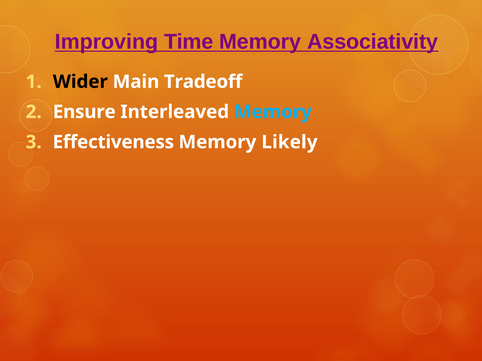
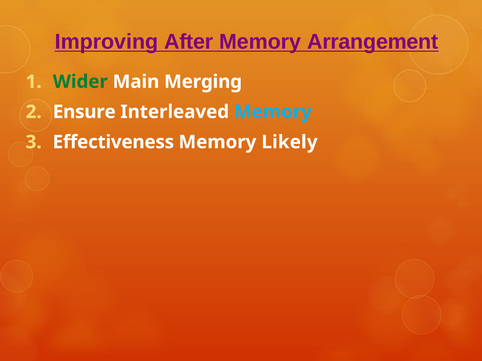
Time: Time -> After (189, 42)
Associativity: Associativity -> Arrangement (373, 42)
Wider colour: black -> green (80, 82)
Tradeoff: Tradeoff -> Merging (203, 82)
